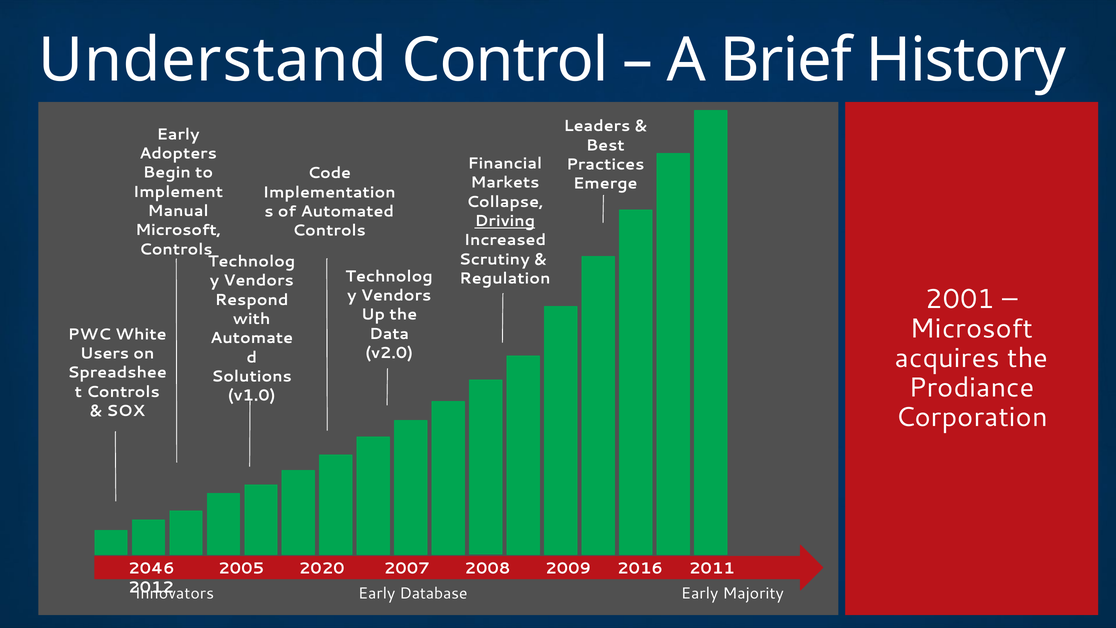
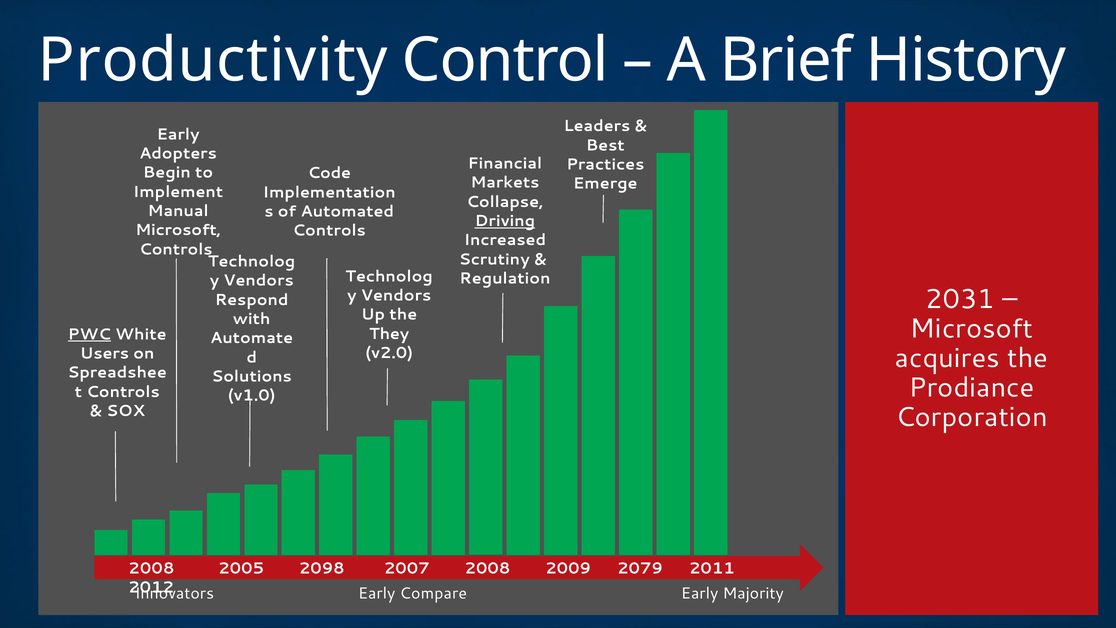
Understand: Understand -> Productivity (213, 61)
2001: 2001 -> 2031 (960, 299)
Data: Data -> They (389, 334)
PWC underline: none -> present (89, 334)
2046: 2046 -> 2008 (151, 568)
2020: 2020 -> 2098 (322, 568)
2016: 2016 -> 2079 (640, 568)
Database: Database -> Compare (433, 593)
